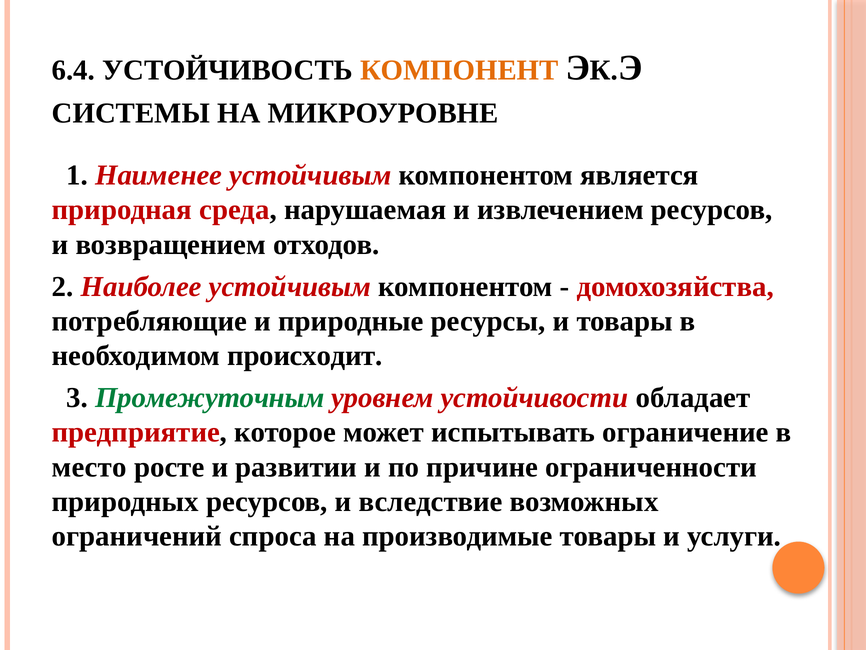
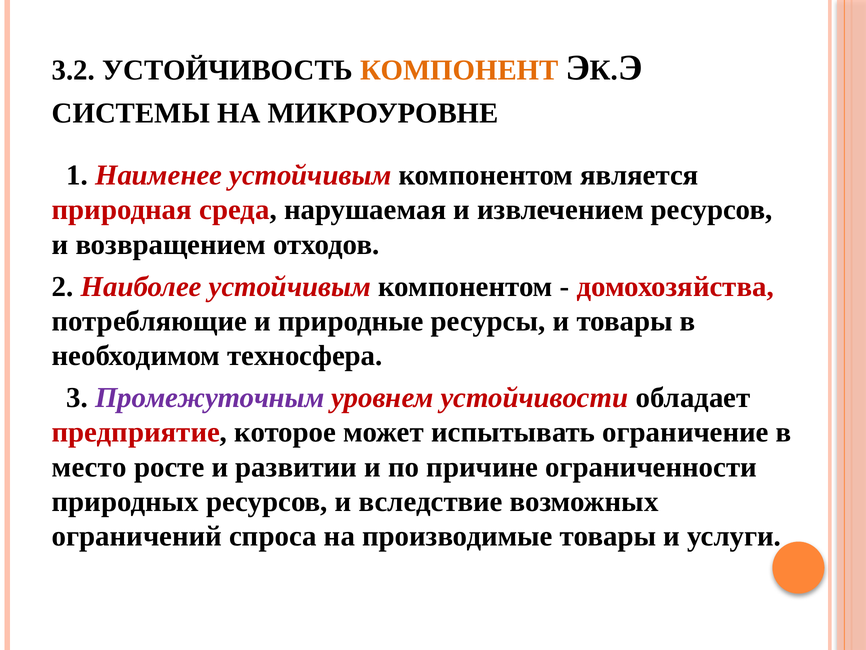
6.4: 6.4 -> 3.2 (73, 70)
происходит: происходит -> техносфера (305, 356)
Промежуточным colour: green -> purple (210, 397)
